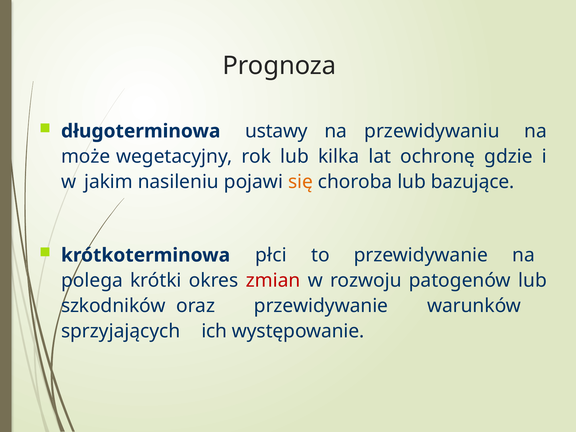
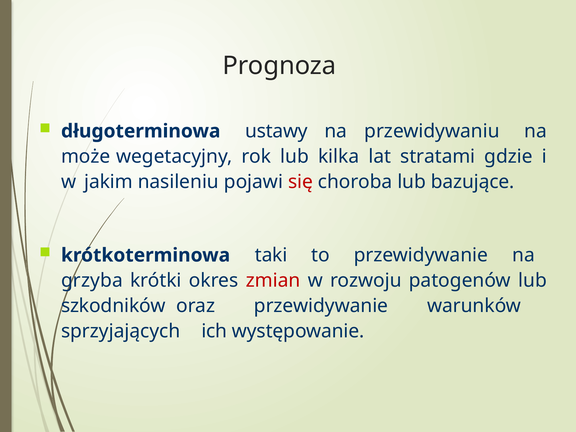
ochronę: ochronę -> stratami (438, 156)
się colour: orange -> red (300, 182)
płci: płci -> taki (271, 255)
polega: polega -> grzyba (92, 281)
